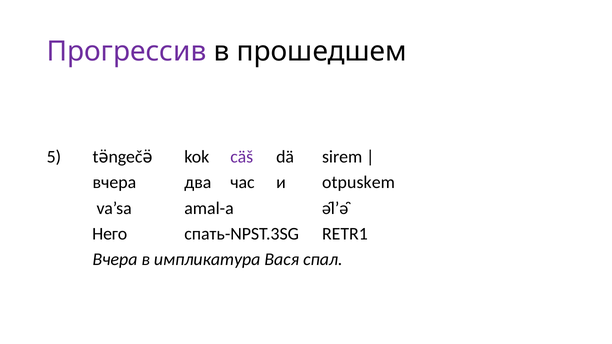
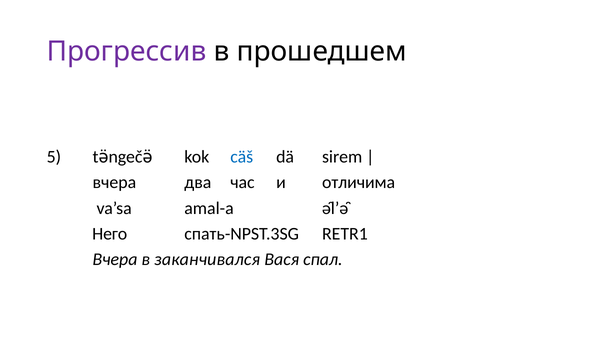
cäš colour: purple -> blue (242, 157)
otpuskem: otpuskem -> отличима (359, 183)
импликатура: импликатура -> заканчивался (207, 260)
